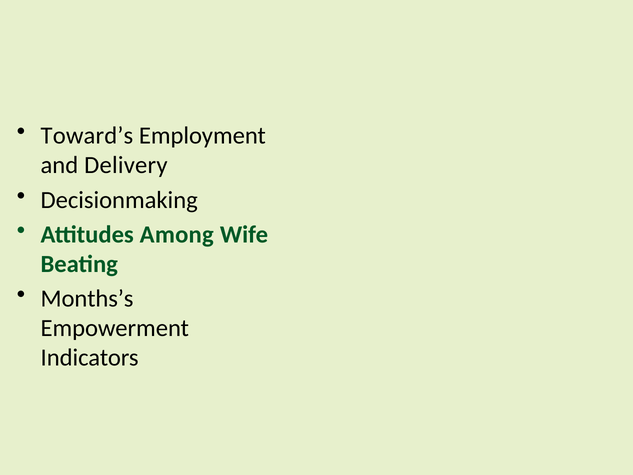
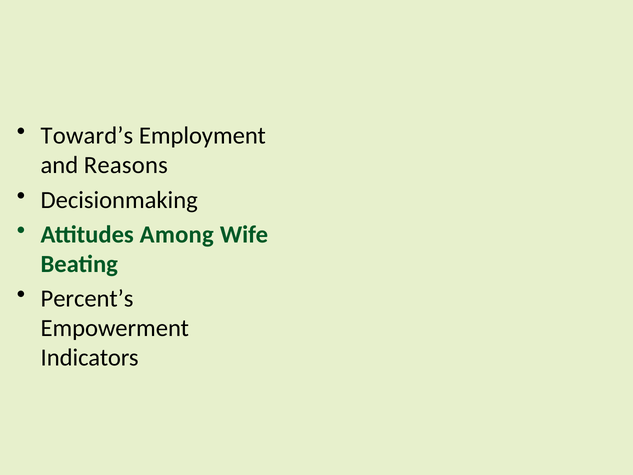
Delivery: Delivery -> Reasons (126, 165)
Months’s: Months’s -> Percent’s (87, 298)
